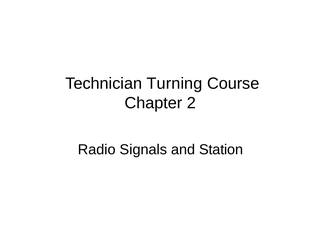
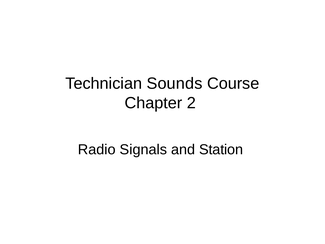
Turning: Turning -> Sounds (174, 83)
